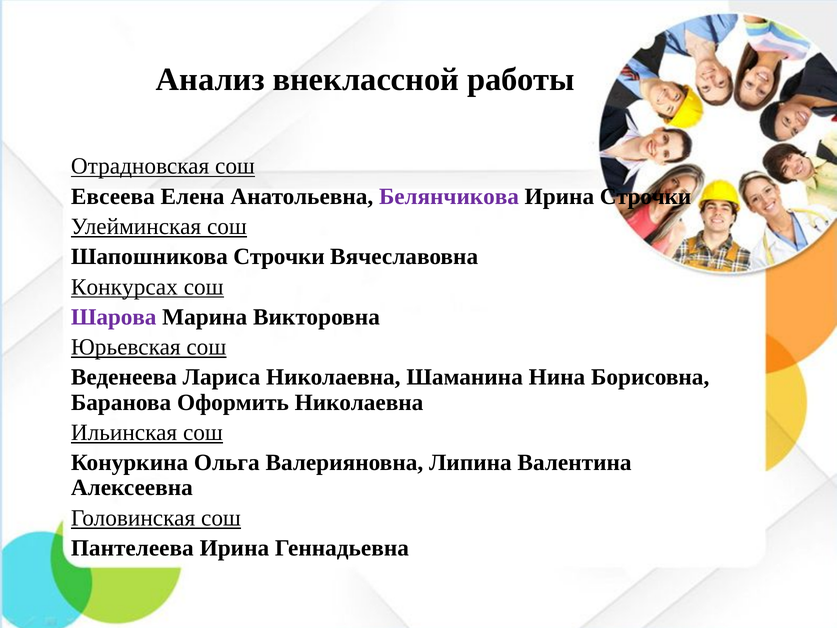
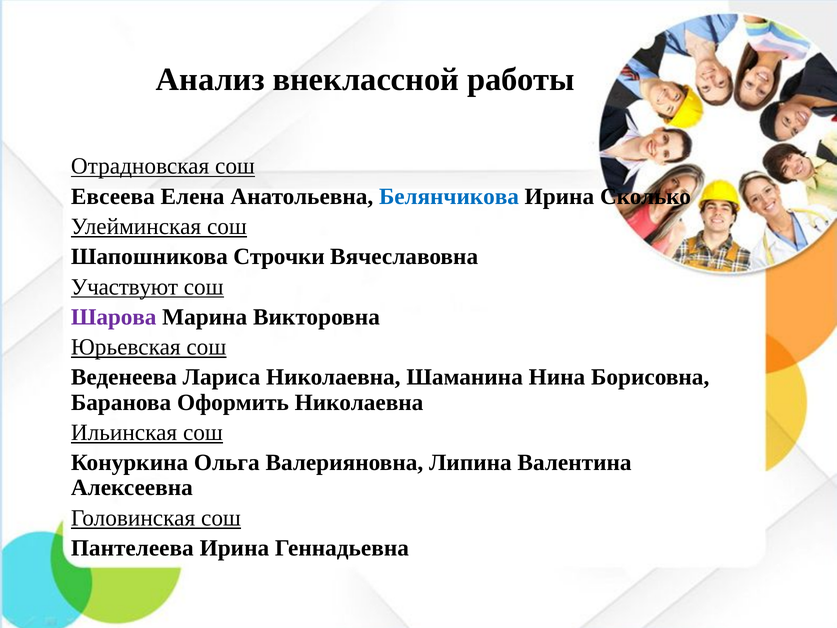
Белянчикова colour: purple -> blue (449, 196)
Ирина Строчки: Строчки -> Сколько (646, 196)
Конкурсах: Конкурсах -> Участвуют (125, 287)
